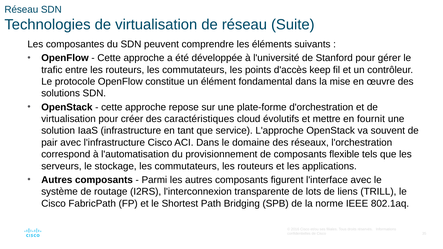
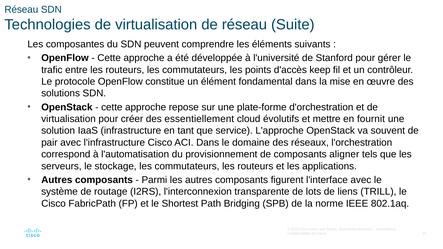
caractéristiques: caractéristiques -> essentiellement (199, 119)
flexible: flexible -> aligner (344, 154)
